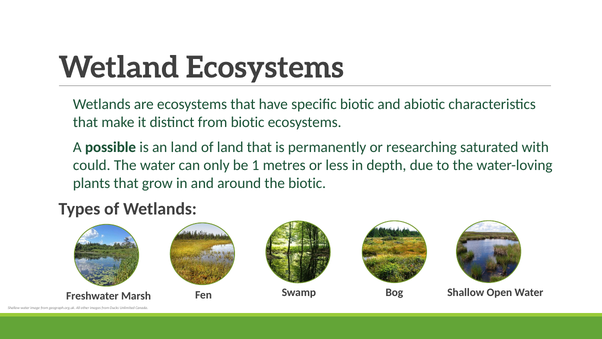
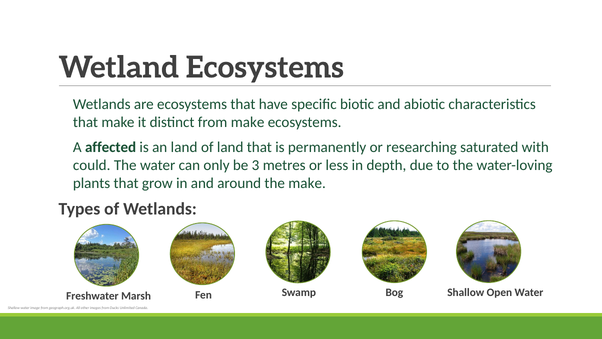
from biotic: biotic -> make (248, 122)
possible: possible -> affected (111, 147)
1: 1 -> 3 (256, 165)
the biotic: biotic -> make (307, 183)
